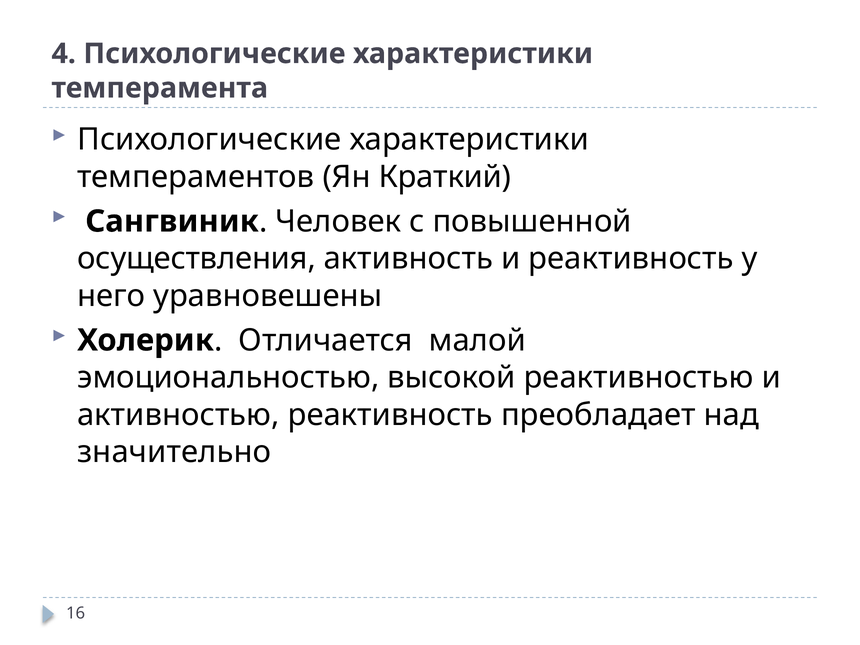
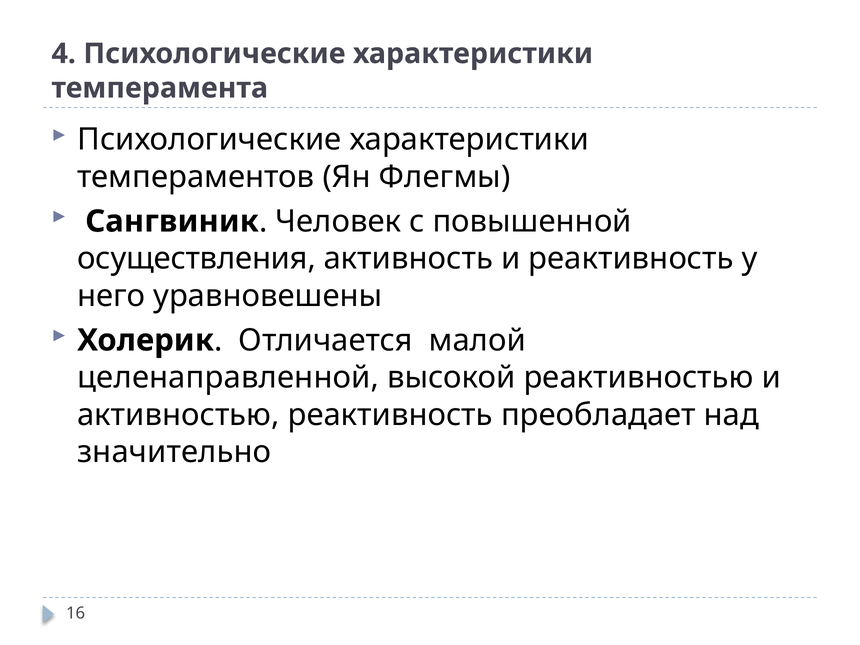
Краткий: Краткий -> Флегмы (445, 177)
эмоциональностью: эмоциональностью -> целенаправленной (228, 378)
